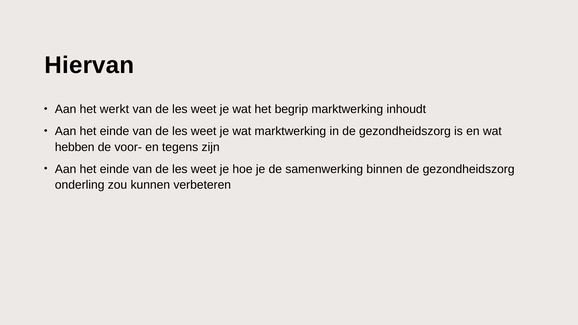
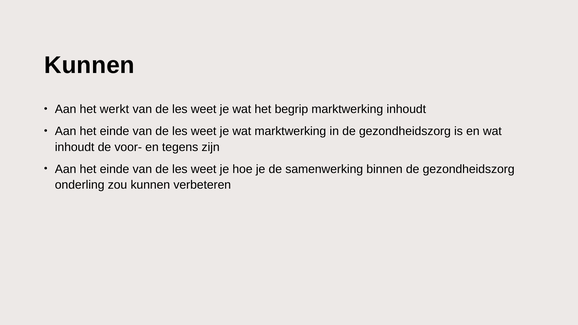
Hiervan: Hiervan -> Kunnen (89, 65)
hebben: hebben -> inhoudt (75, 147)
